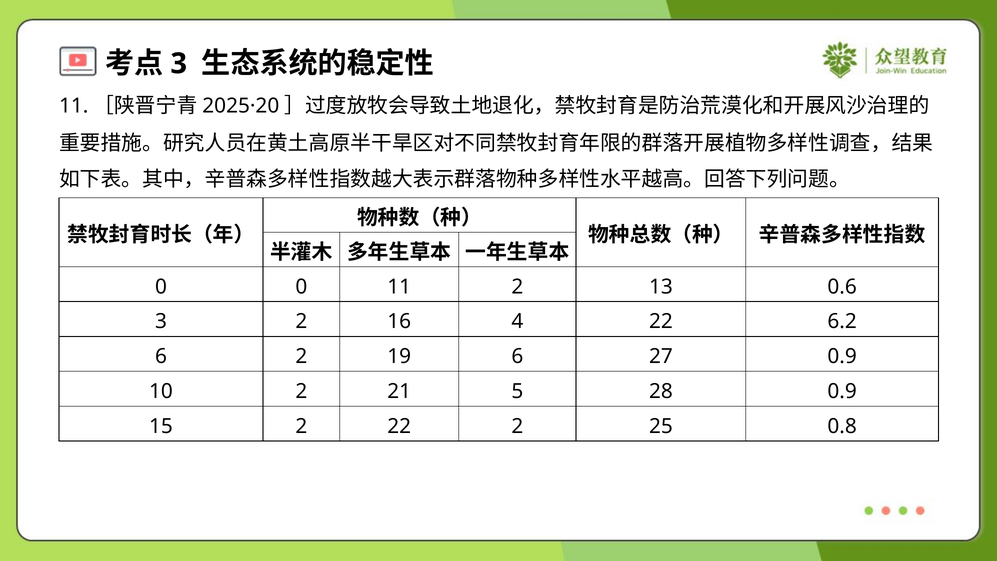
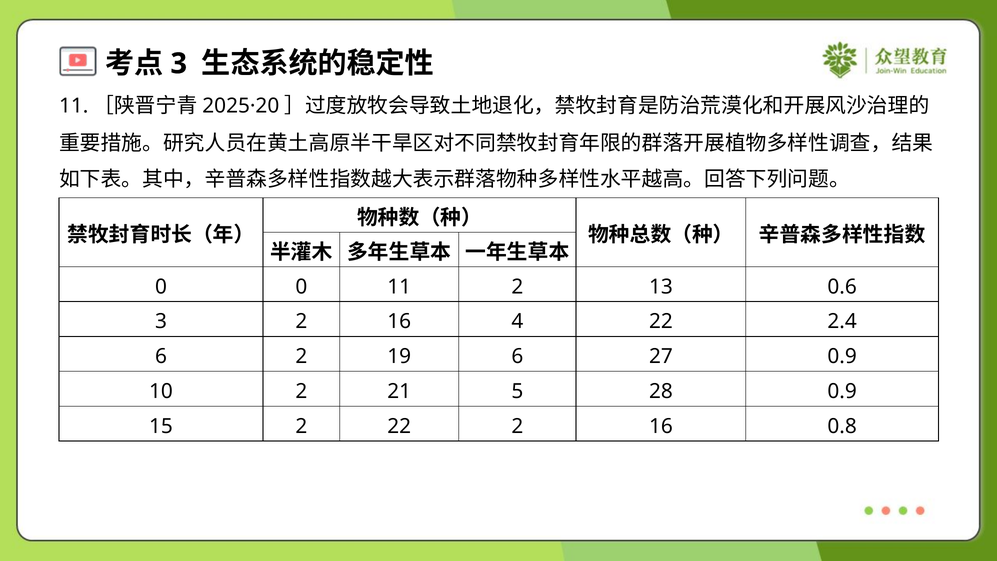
6.2: 6.2 -> 2.4 (842, 321)
22 2 25: 25 -> 16 (661, 426)
